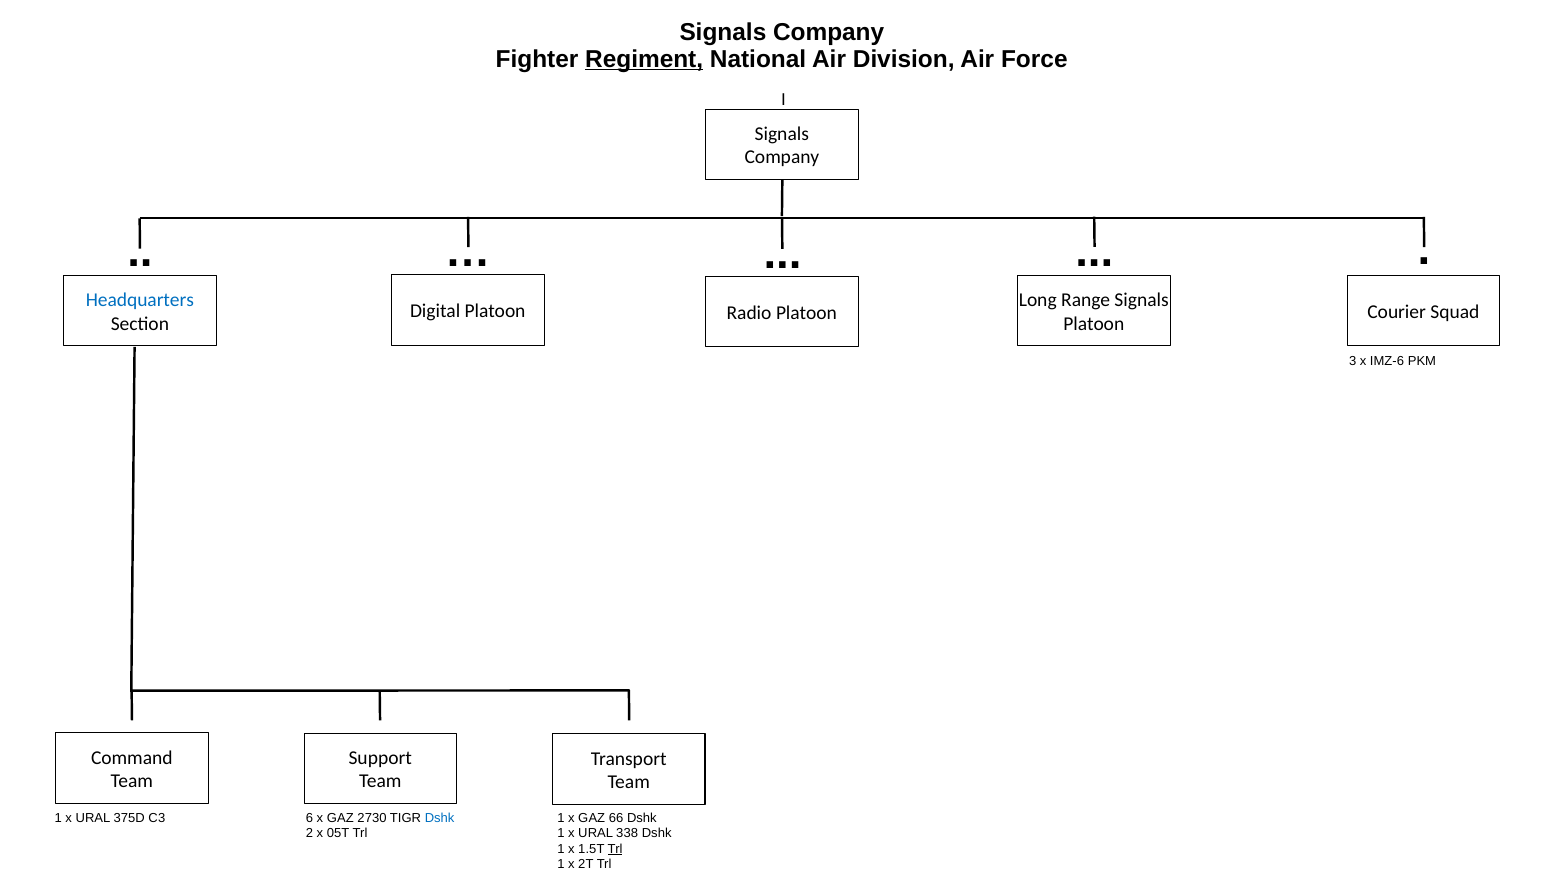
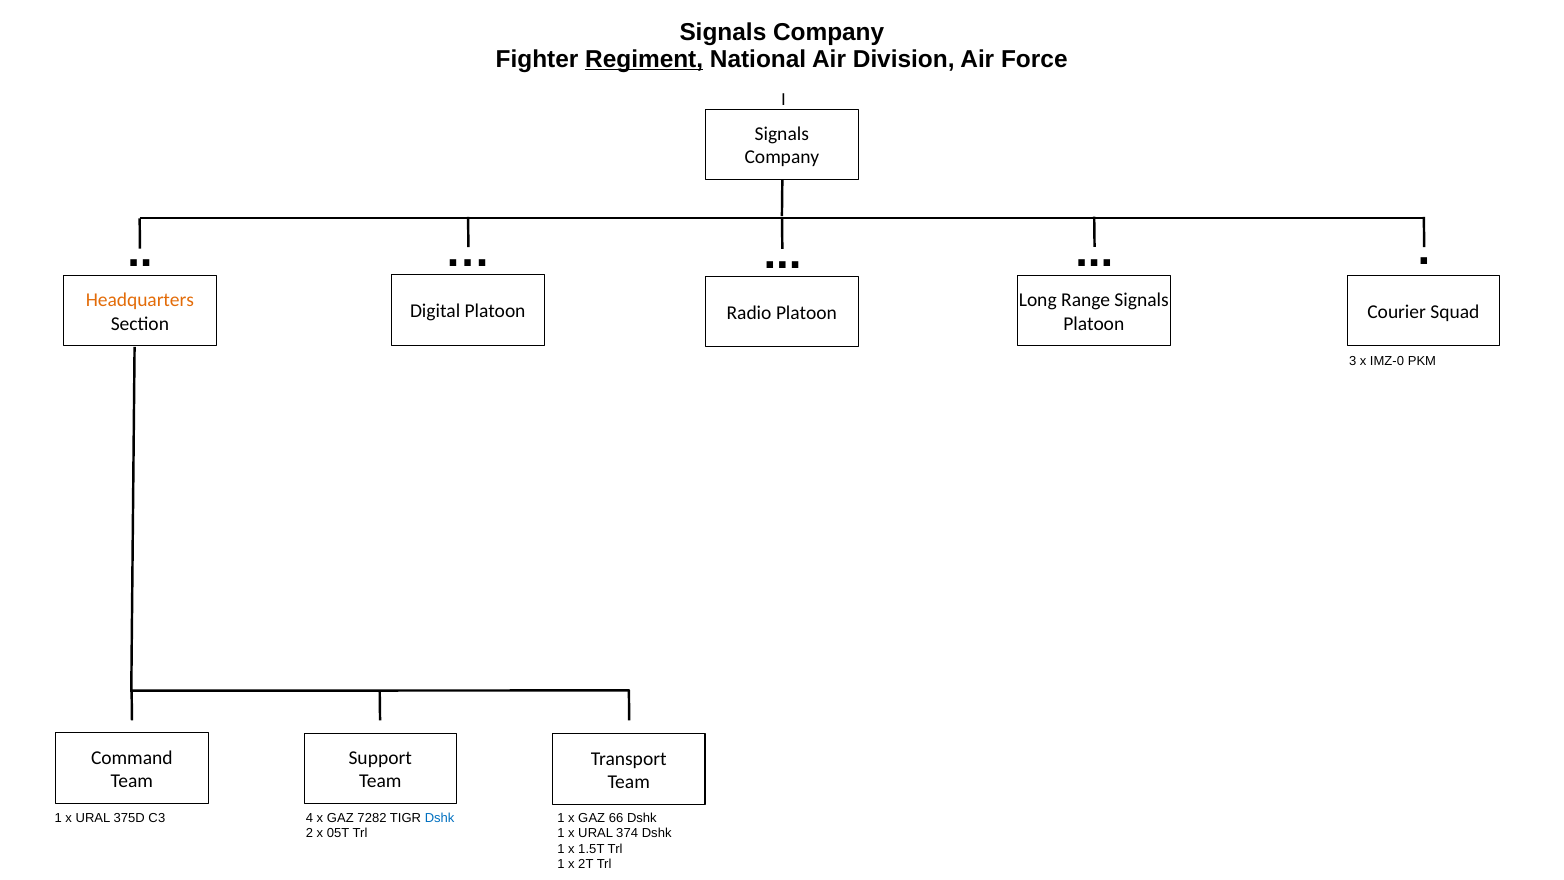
Headquarters colour: blue -> orange (140, 300)
IMZ-6: IMZ-6 -> IMZ-0 (1387, 361)
6: 6 -> 4 (310, 818)
2730: 2730 -> 7282 (372, 818)
338: 338 -> 374 (627, 833)
Trl underline: present -> none (615, 849)
